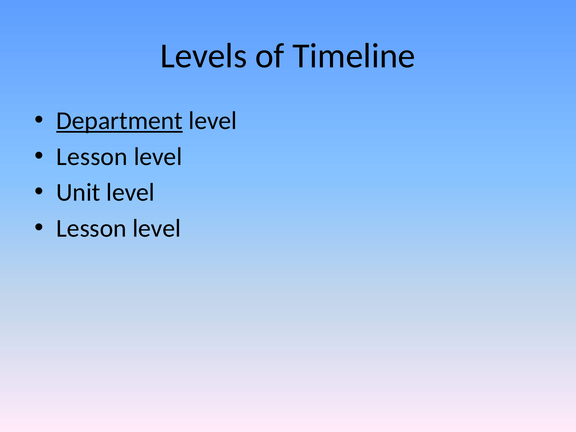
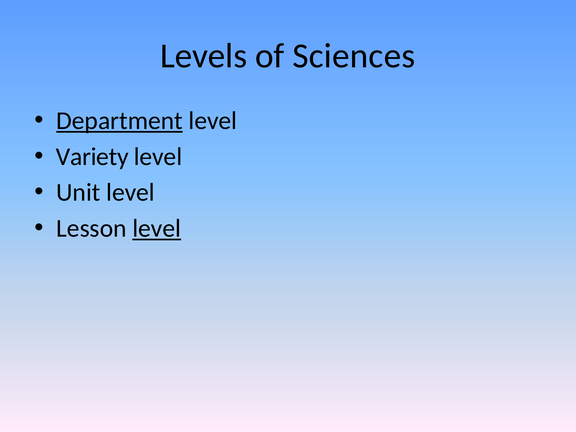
Timeline: Timeline -> Sciences (354, 56)
Lesson: Lesson -> Variety (92, 157)
level underline: none -> present (157, 228)
